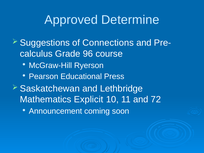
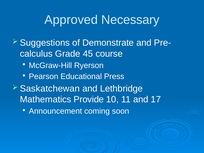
Determine: Determine -> Necessary (130, 20)
Connections: Connections -> Demonstrate (108, 43)
96: 96 -> 45 (88, 54)
Explicit: Explicit -> Provide (89, 99)
72: 72 -> 17 (156, 99)
